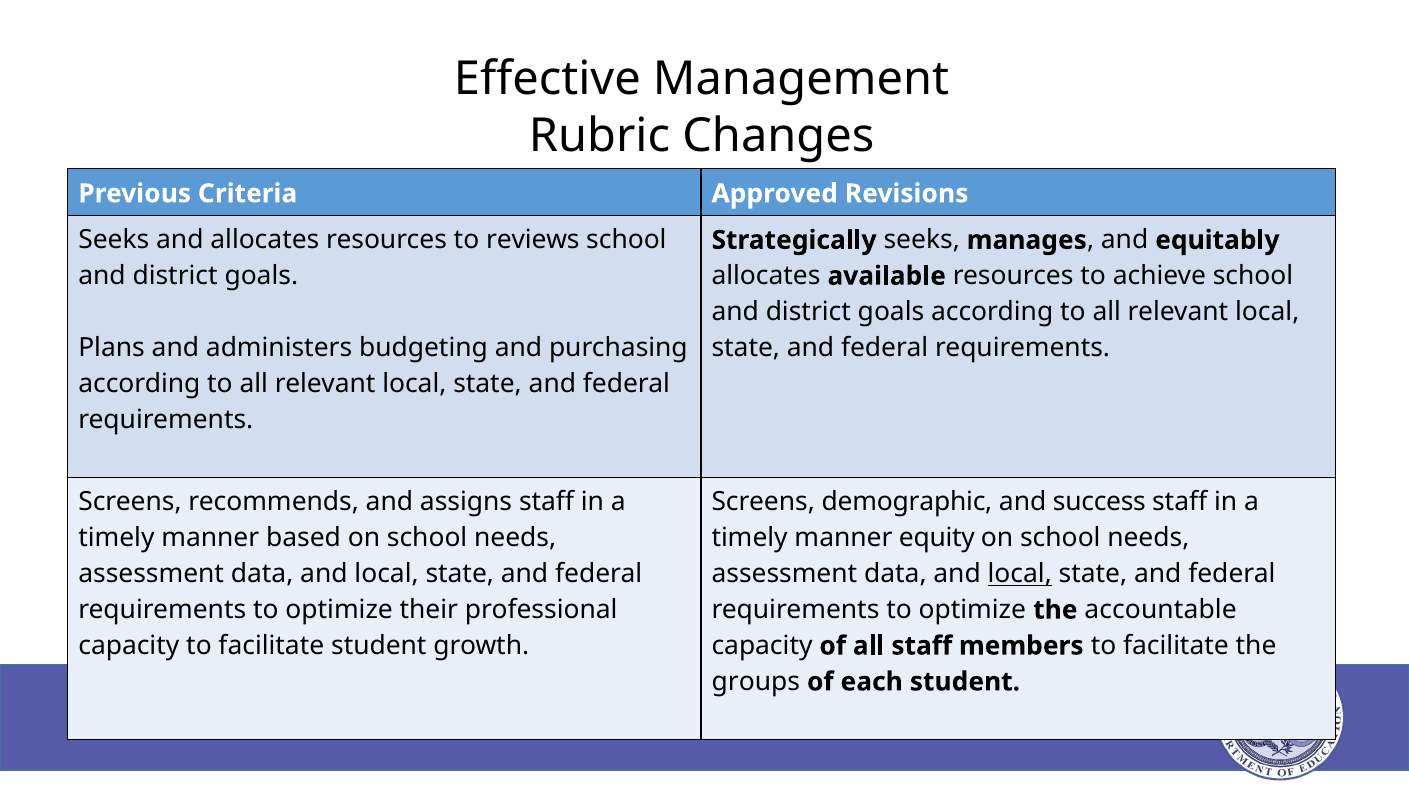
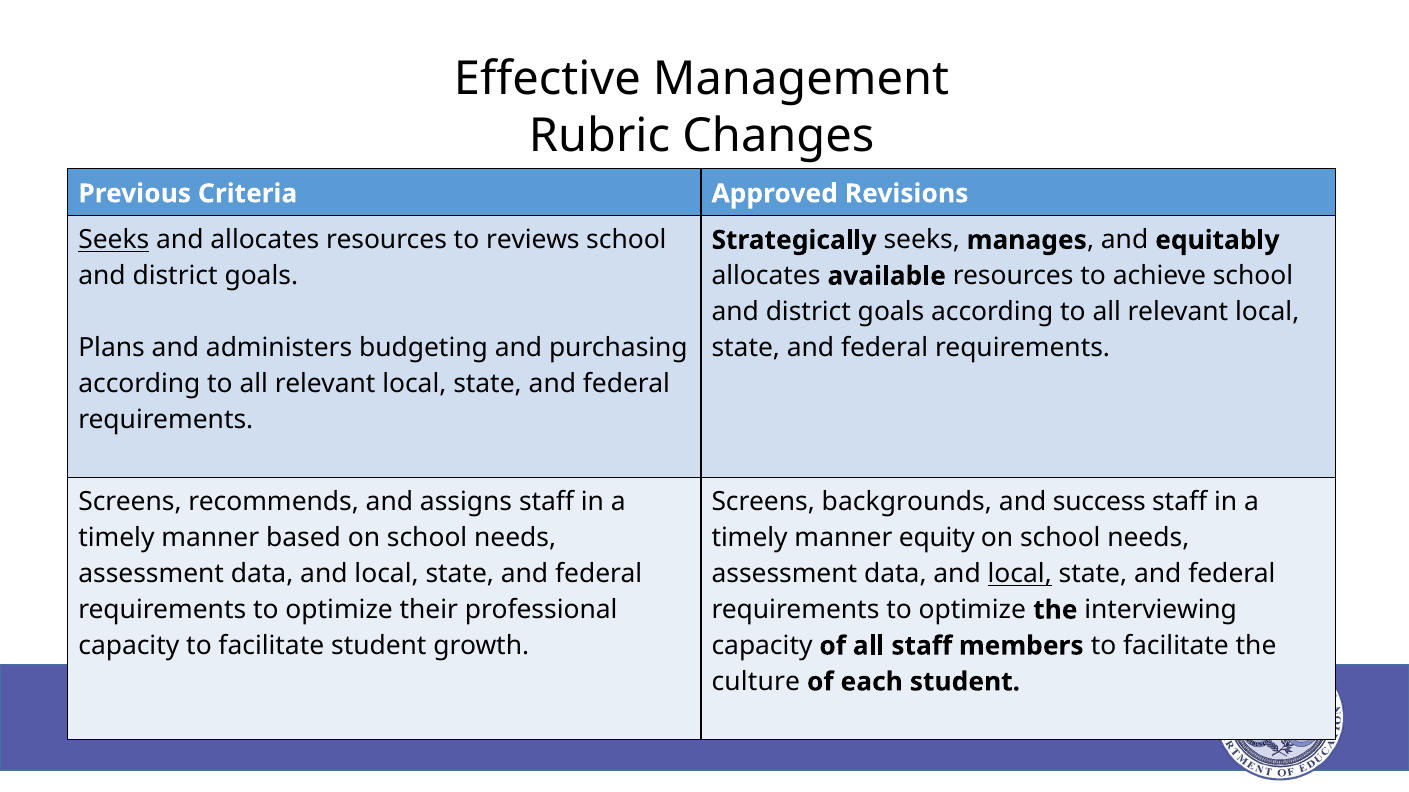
Seeks underline: none -> present (114, 240)
demographic: demographic -> backgrounds (907, 503)
accountable: accountable -> interviewing (1161, 610)
groups: groups -> culture (756, 682)
